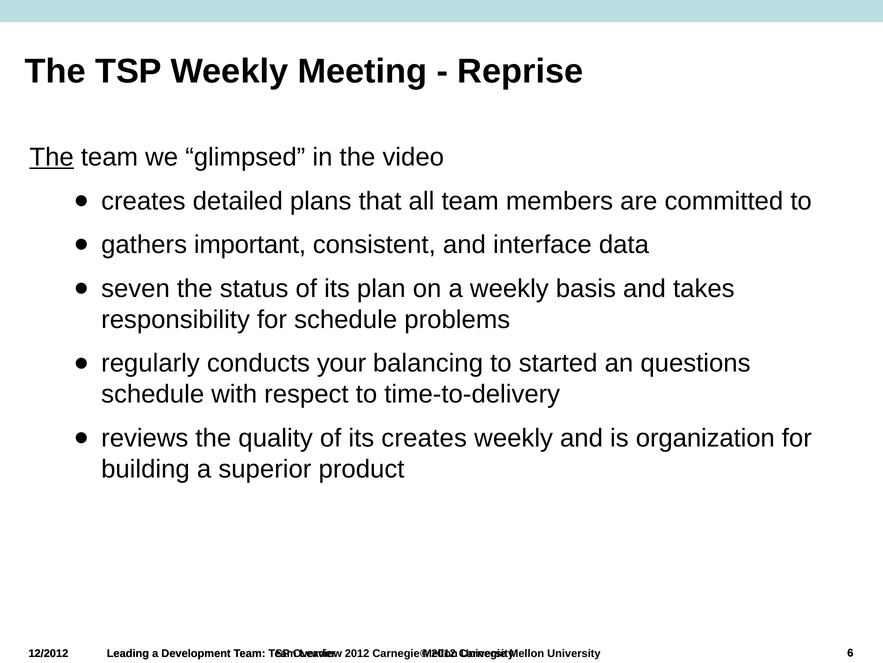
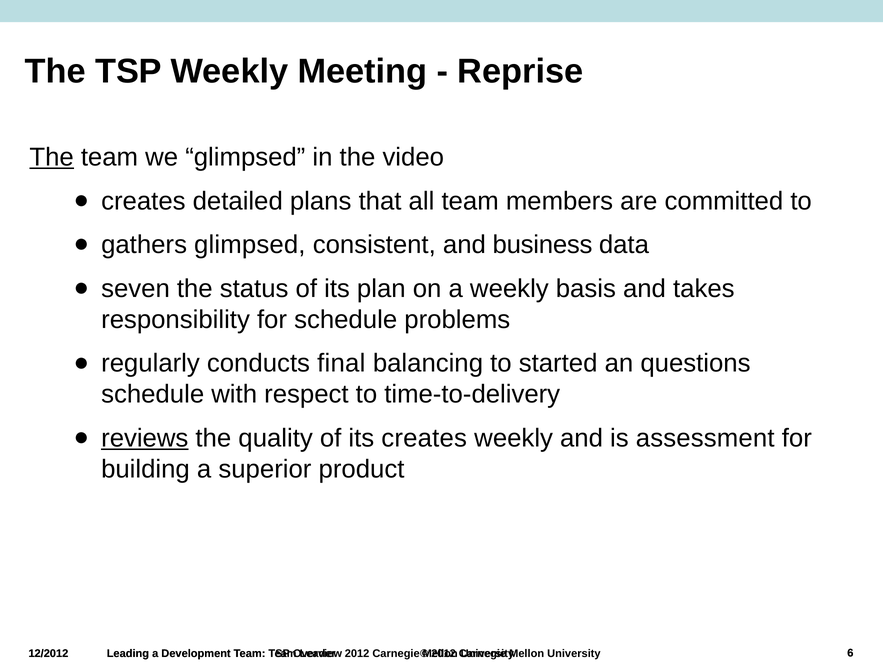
gathers important: important -> glimpsed (250, 245)
interface: interface -> business (543, 245)
your: your -> final (341, 363)
reviews underline: none -> present (145, 438)
organization: organization -> assessment (705, 438)
